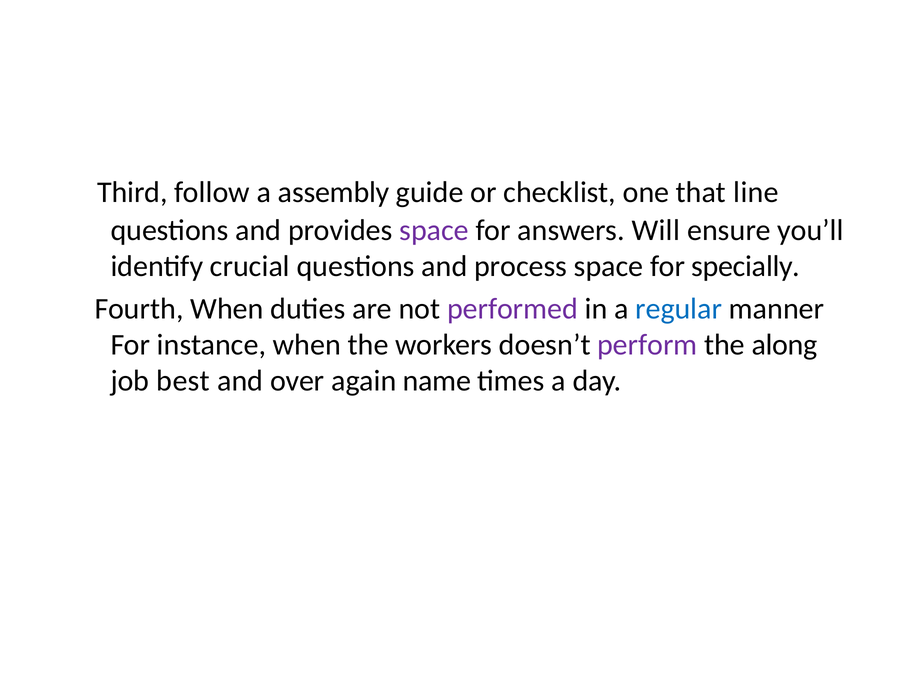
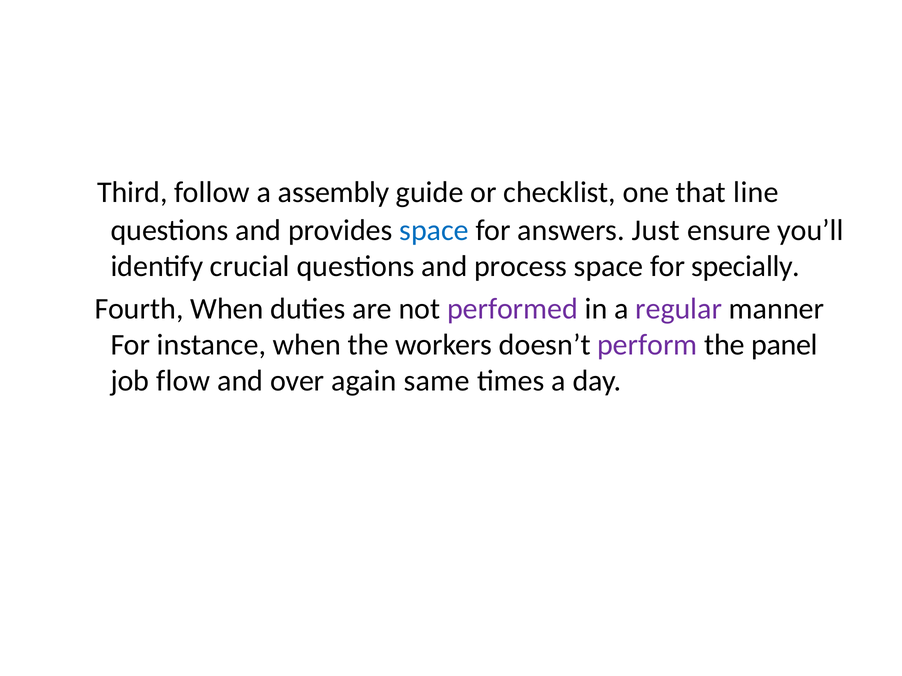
space colour: purple -> blue (434, 231)
Will: Will -> Just (656, 231)
regular colour: blue -> purple (679, 309)
along: along -> panel (784, 345)
best: best -> flow (183, 381)
name: name -> same (437, 381)
